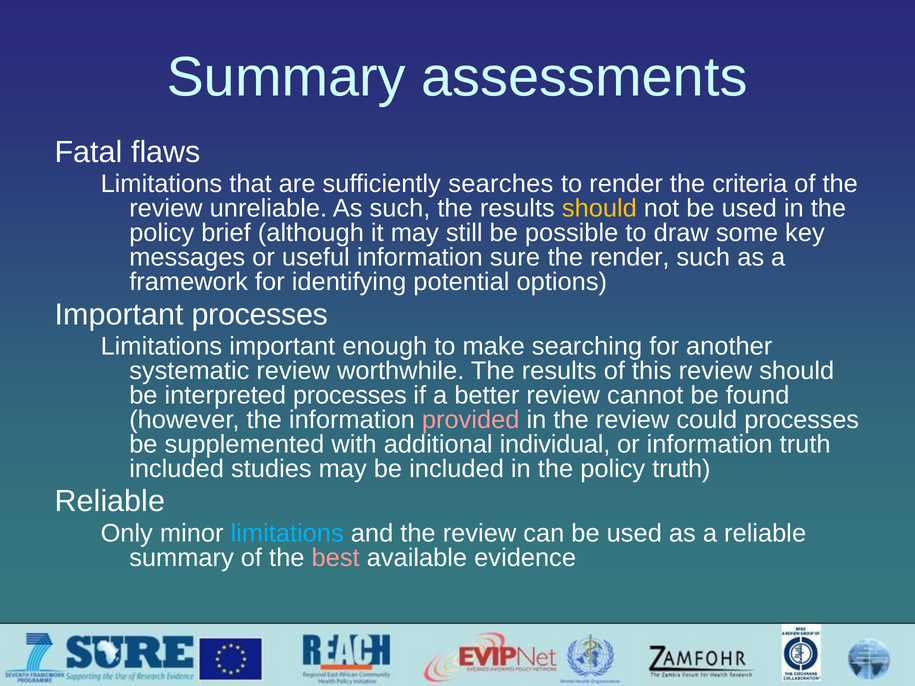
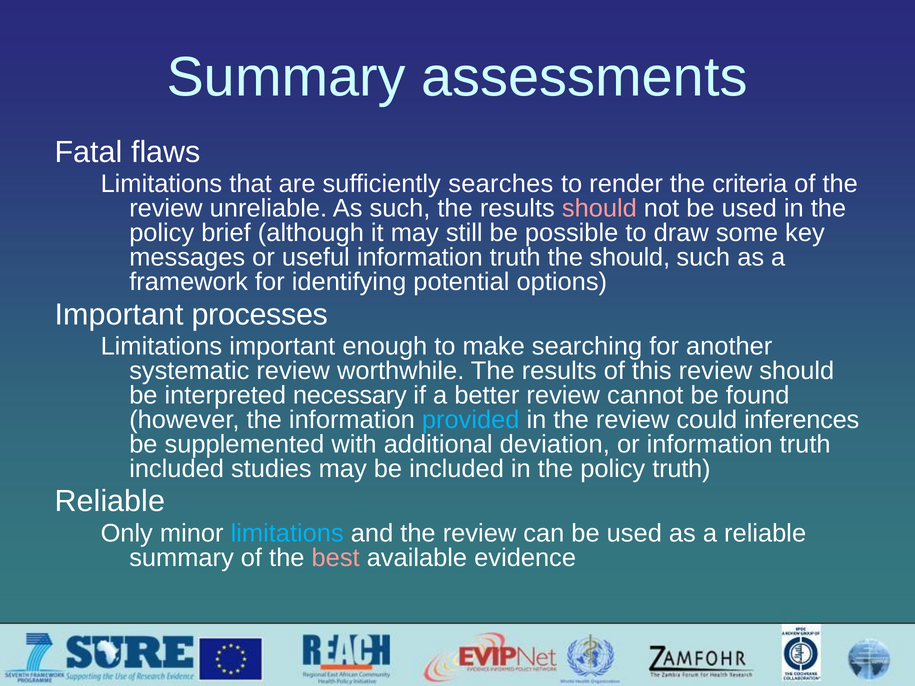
should colour: yellow -> pink (599, 209)
useful information sure: sure -> truth (515, 257)
the render: render -> should (630, 257)
interpreted processes: processes -> necessary (350, 396)
provided colour: pink -> light blue (471, 420)
could processes: processes -> inferences (802, 420)
individual: individual -> deviation (555, 444)
